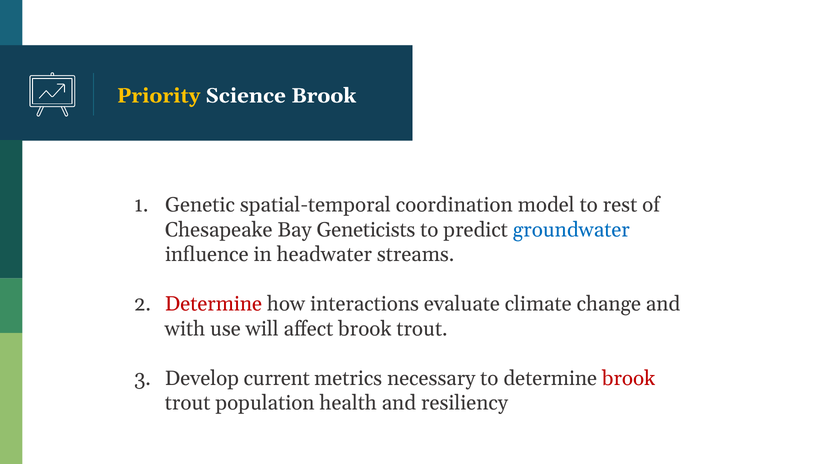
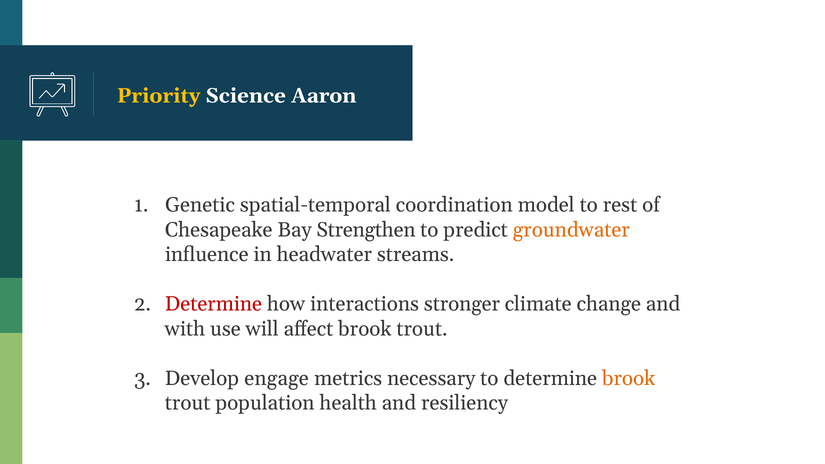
Science Brook: Brook -> Aaron (324, 96)
Geneticists: Geneticists -> Strengthen (366, 230)
groundwater colour: blue -> orange (571, 230)
evaluate: evaluate -> stronger (462, 304)
current: current -> engage (277, 378)
brook colour: red -> orange (629, 378)
